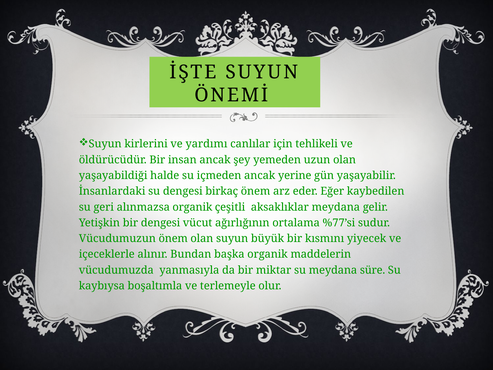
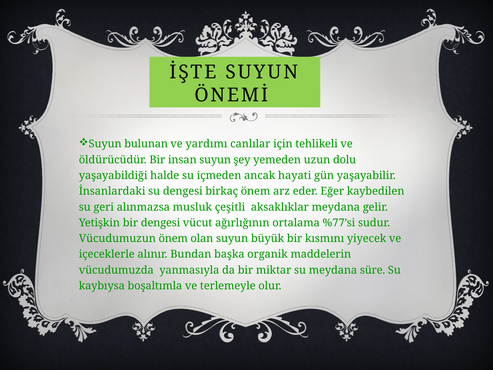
kirlerini: kirlerini -> bulunan (146, 144)
insan ancak: ancak -> suyun (215, 160)
uzun olan: olan -> dolu (345, 160)
yerine: yerine -> hayati (295, 175)
alınmazsa organik: organik -> musluk (192, 207)
